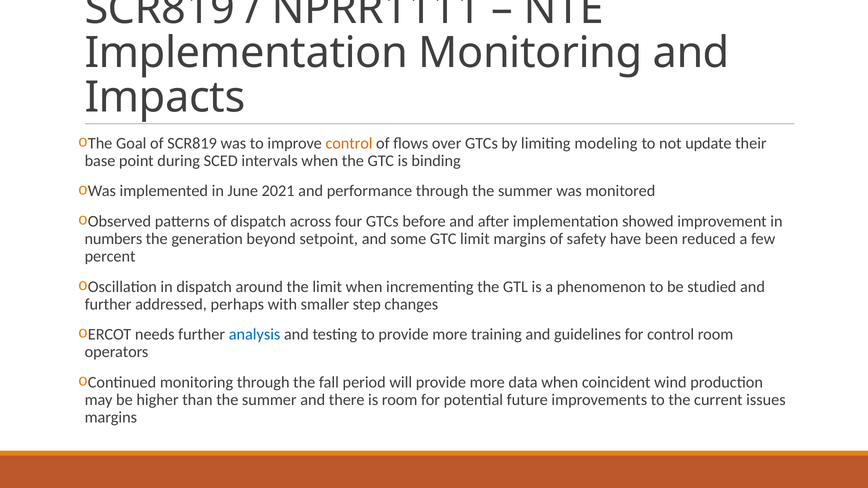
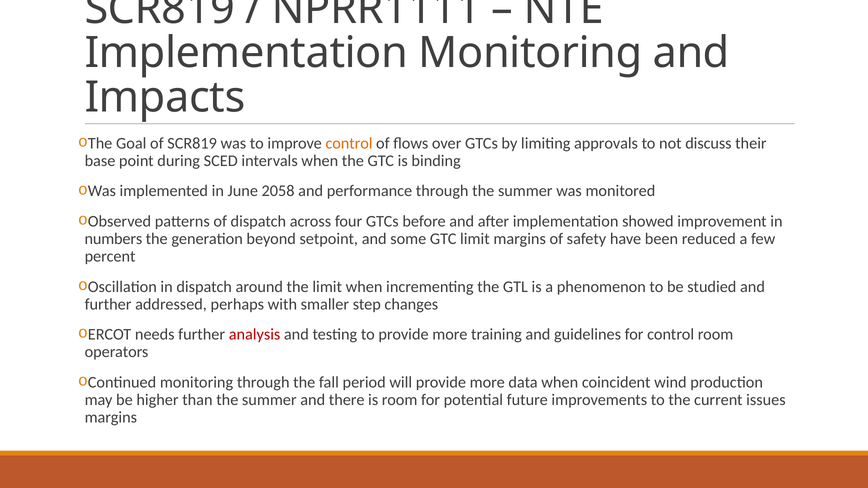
modeling: modeling -> approvals (606, 143)
update: update -> discuss (708, 143)
2021: 2021 -> 2058 (278, 191)
analysis colour: blue -> red (255, 335)
